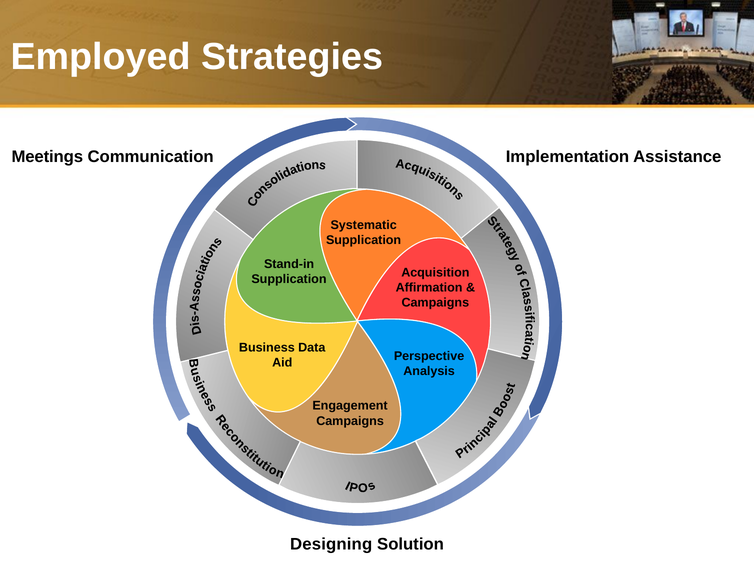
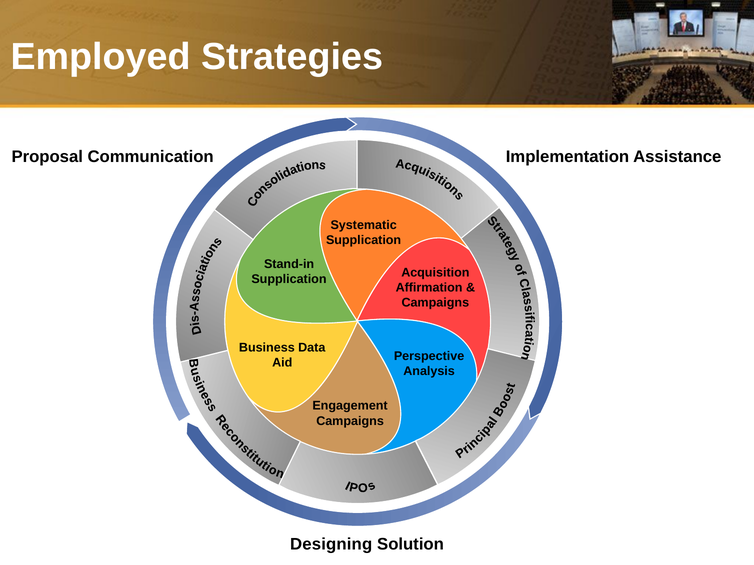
Meetings: Meetings -> Proposal (47, 157)
